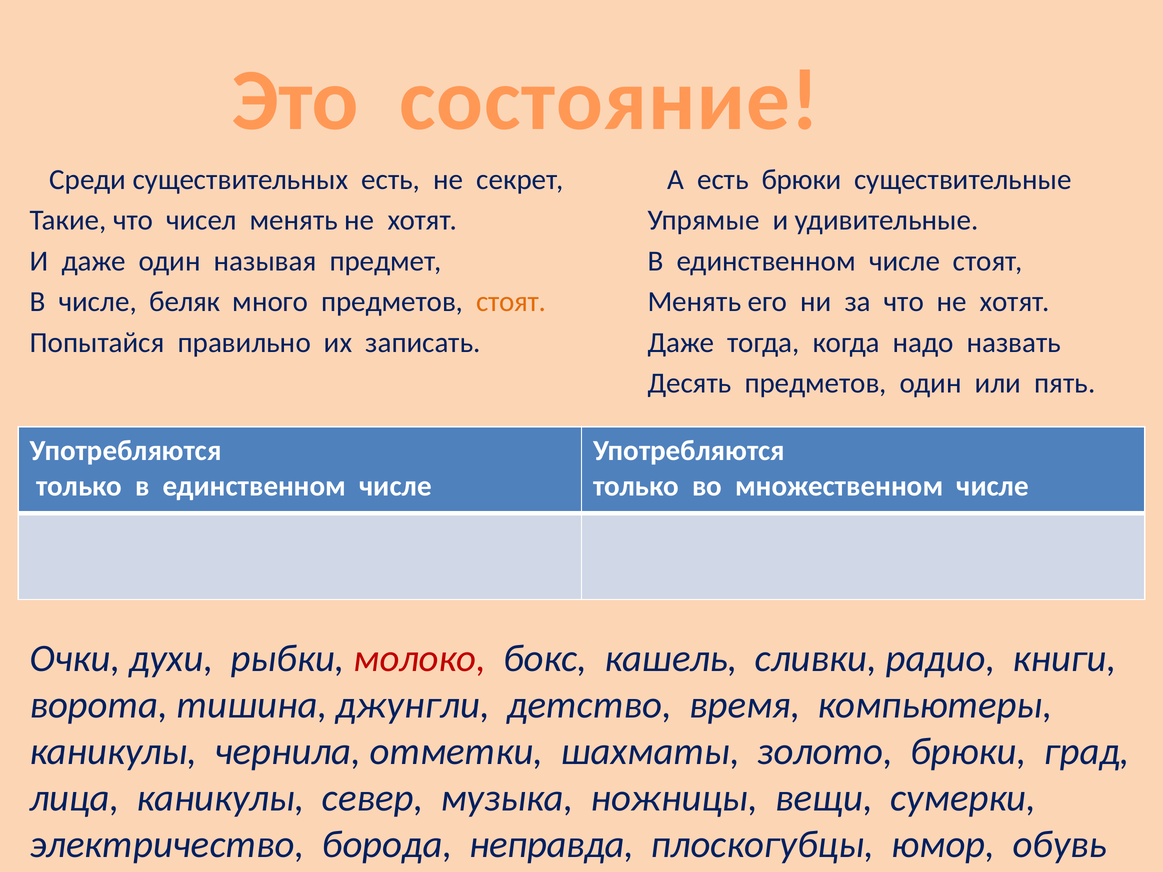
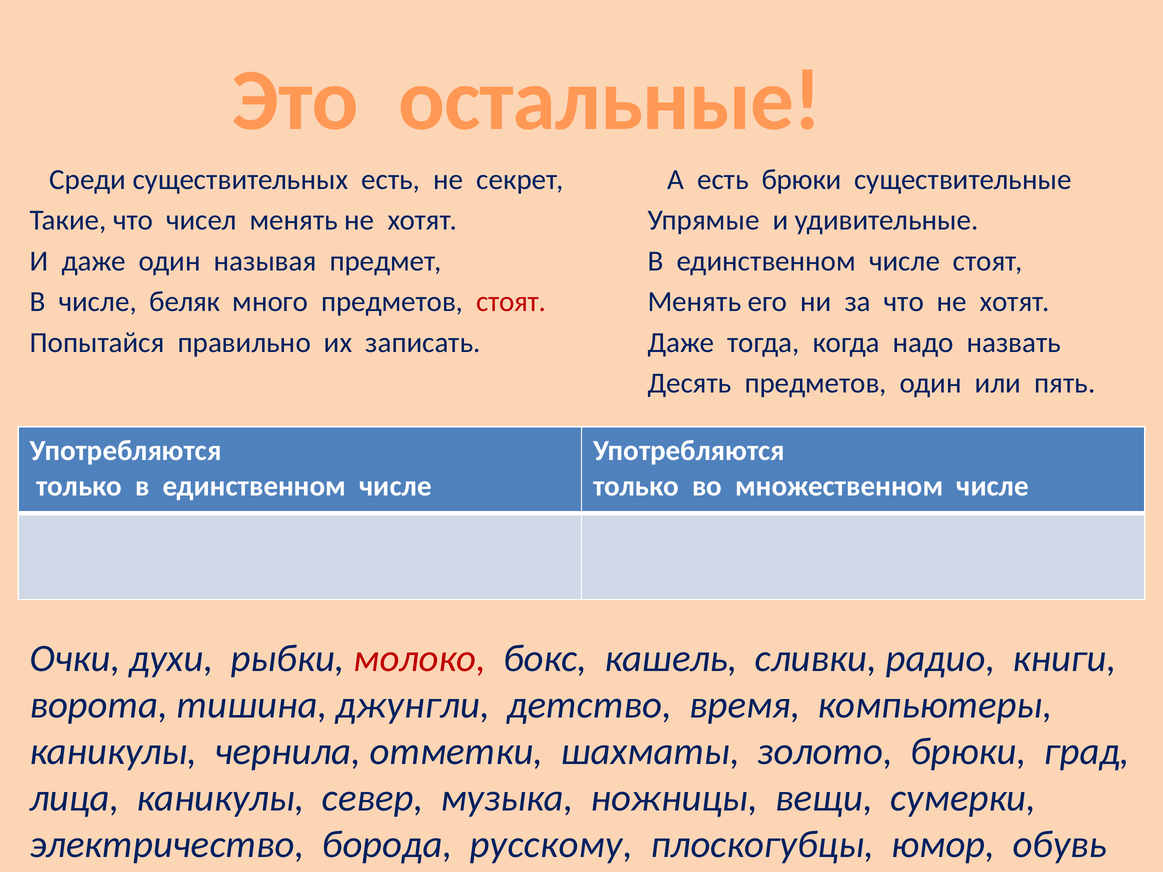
состояние: состояние -> остальные (610, 101)
стоят colour: orange -> red (511, 302)
неправда: неправда -> русскому (551, 845)
